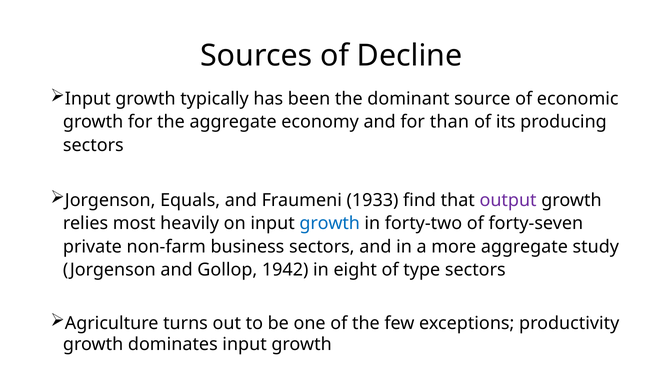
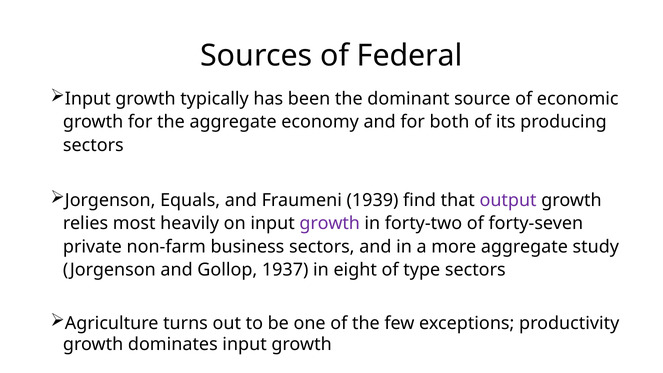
Decline: Decline -> Federal (410, 56)
than: than -> both (449, 122)
1933: 1933 -> 1939 (373, 200)
growth colour: blue -> purple (330, 223)
1942: 1942 -> 1937 (285, 270)
